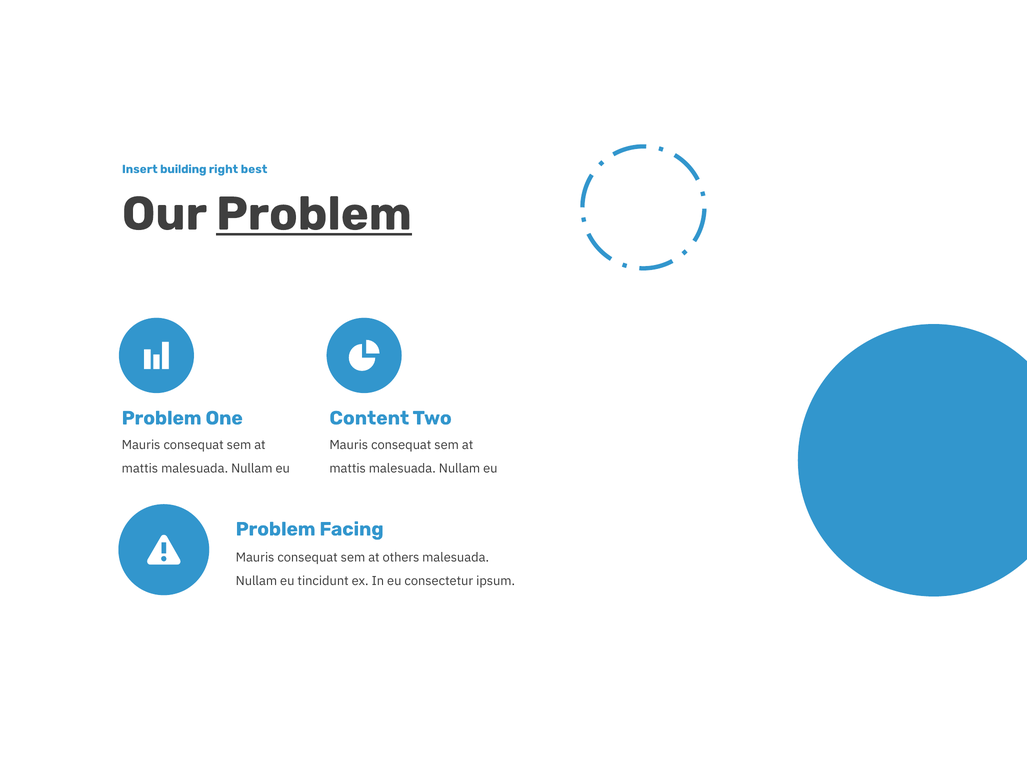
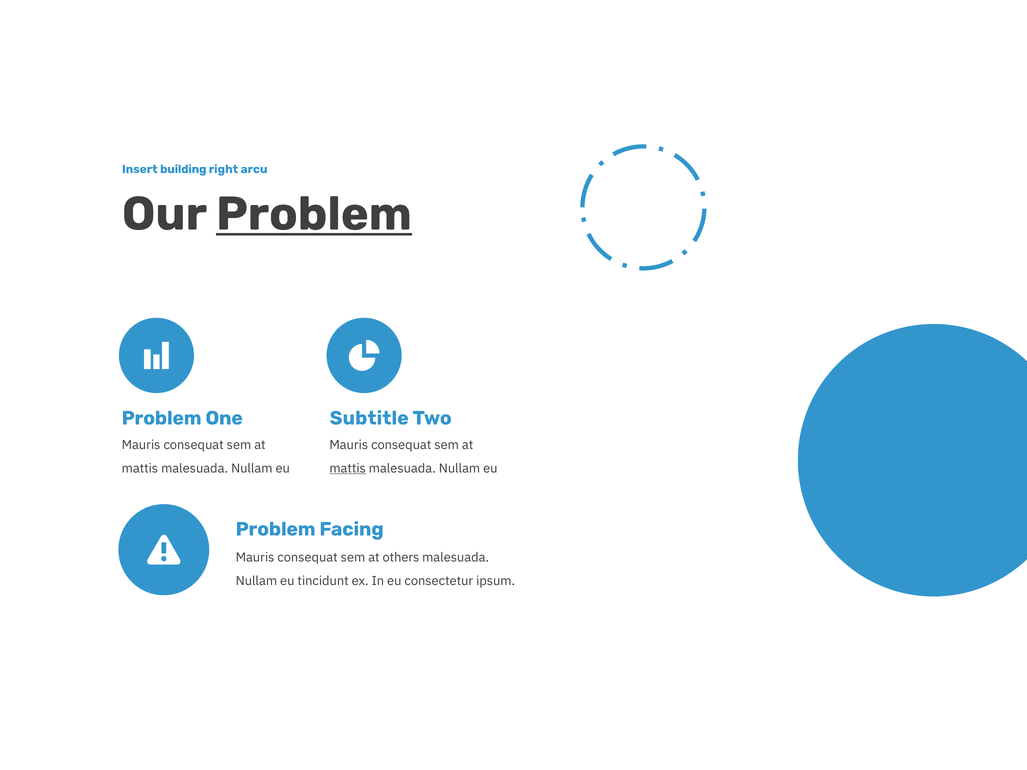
best: best -> arcu (254, 169)
Content: Content -> Subtitle (369, 418)
mattis underline: none -> present (348, 468)
